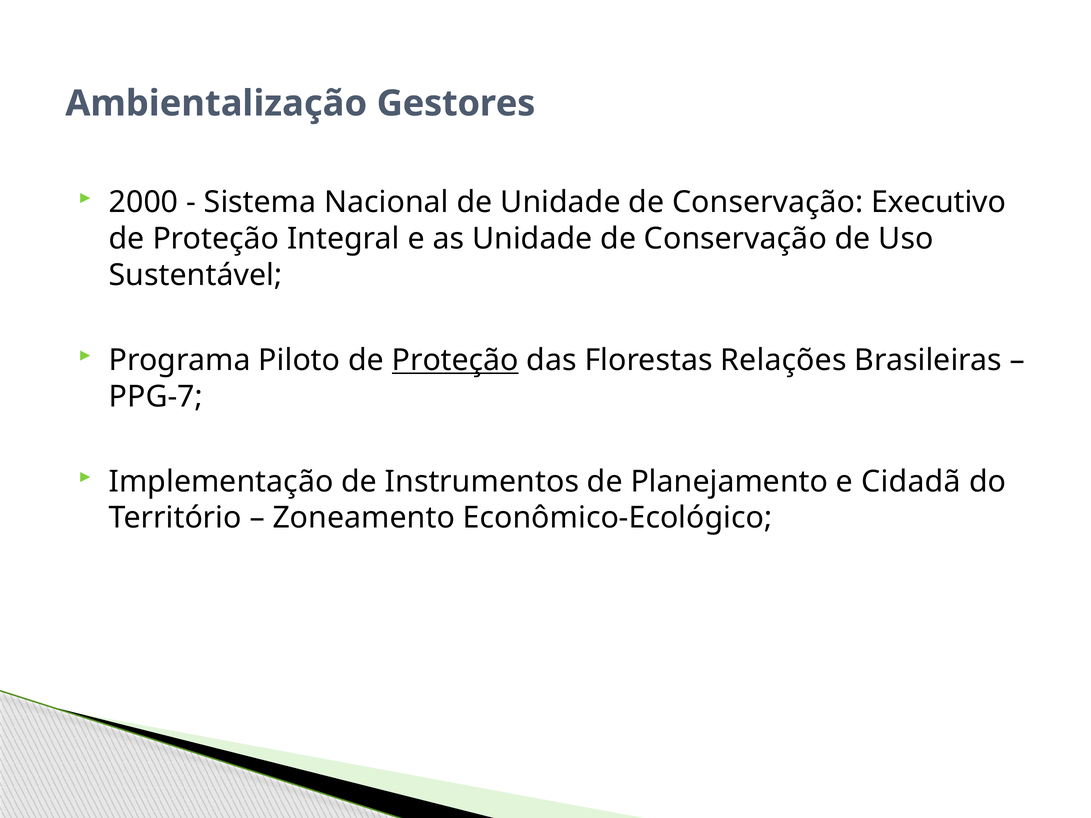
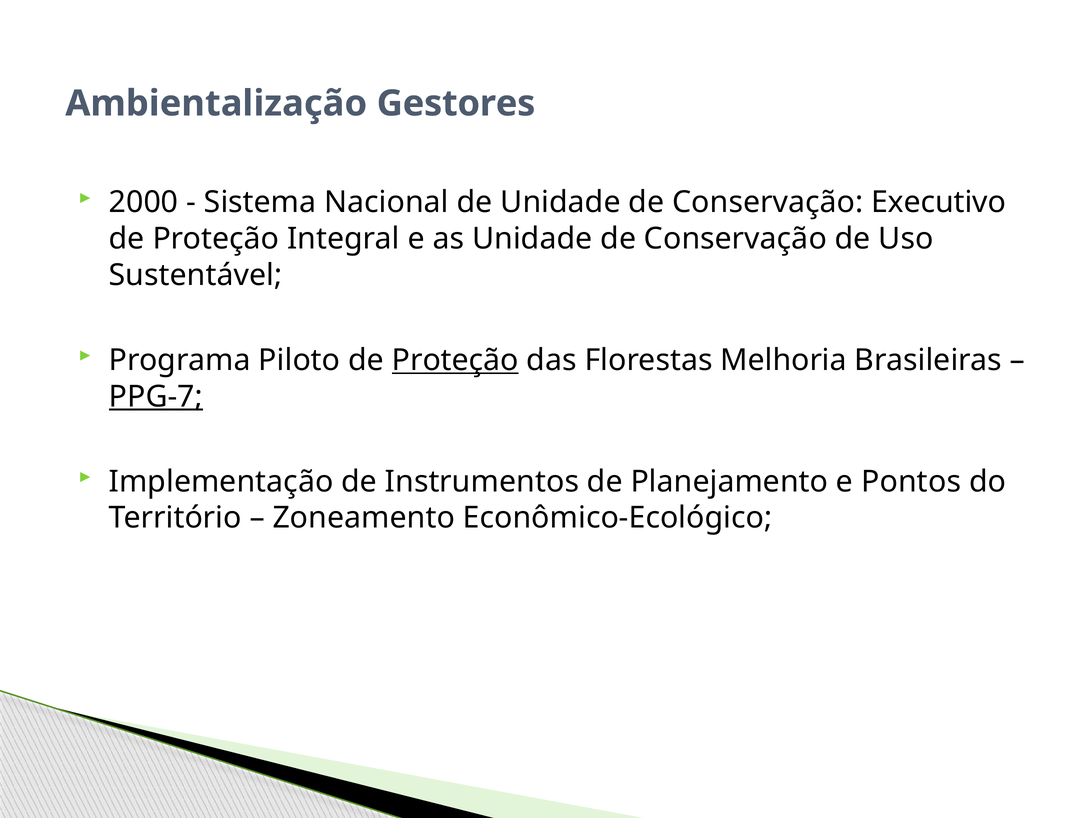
Relações: Relações -> Melhoria (784, 360)
PPG-7 underline: none -> present (156, 397)
Cidadã: Cidadã -> Pontos (911, 482)
